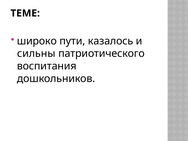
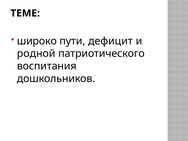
казалось: казалось -> дефицит (110, 41)
сильны: сильны -> родной (36, 54)
